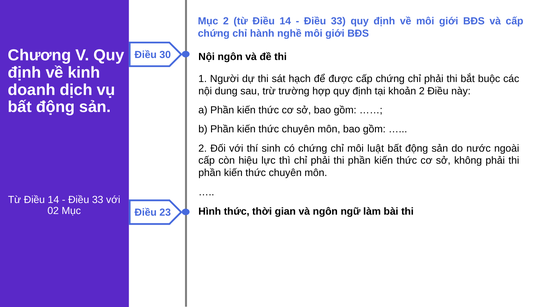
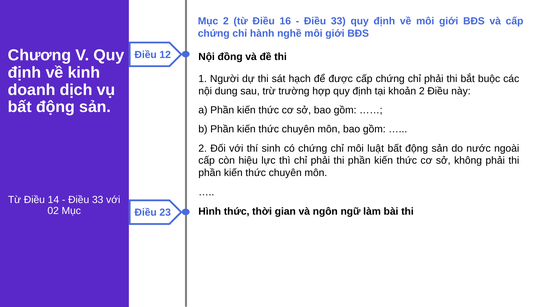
2 từ Điều 14: 14 -> 16 (285, 21)
30: 30 -> 12 (165, 55)
Nội ngôn: ngôn -> đồng (230, 57)
